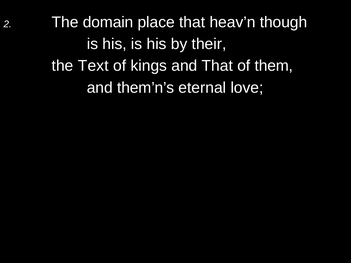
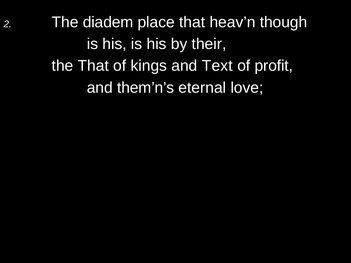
domain: domain -> diadem (108, 22)
the Text: Text -> That (93, 66)
and That: That -> Text (217, 66)
them: them -> profit (274, 66)
